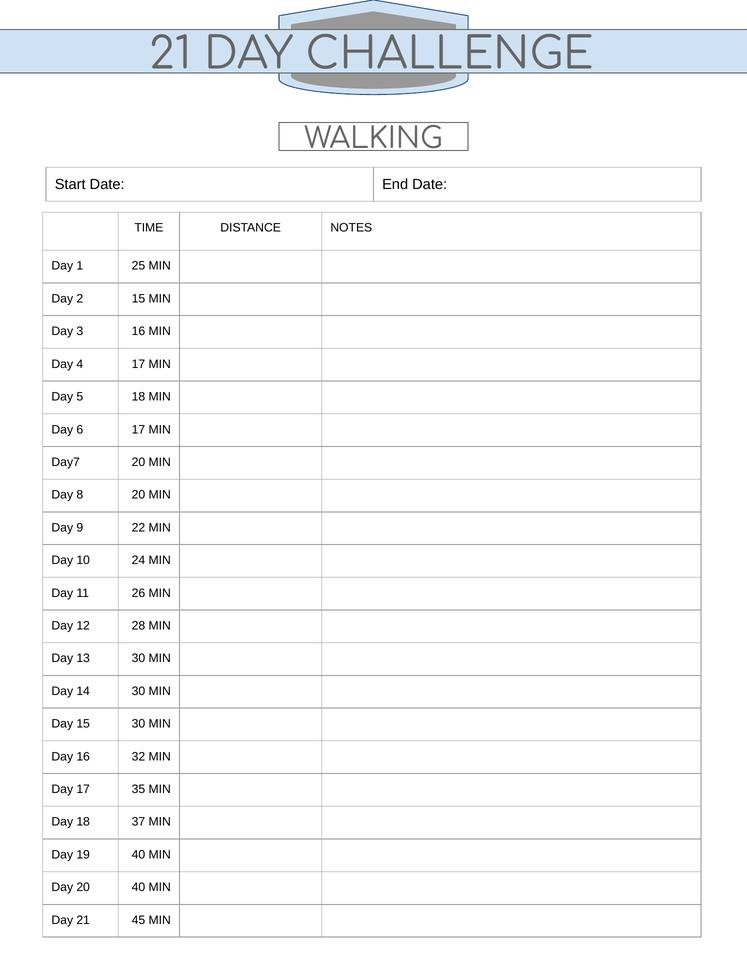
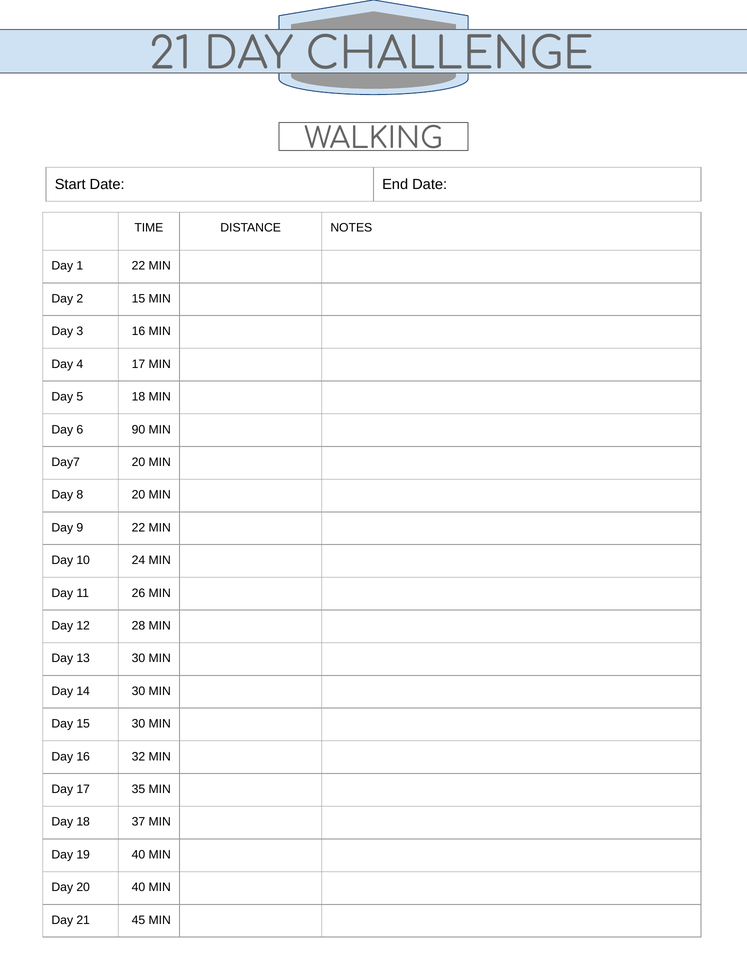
1 25: 25 -> 22 (138, 266)
6 17: 17 -> 90 (138, 429)
